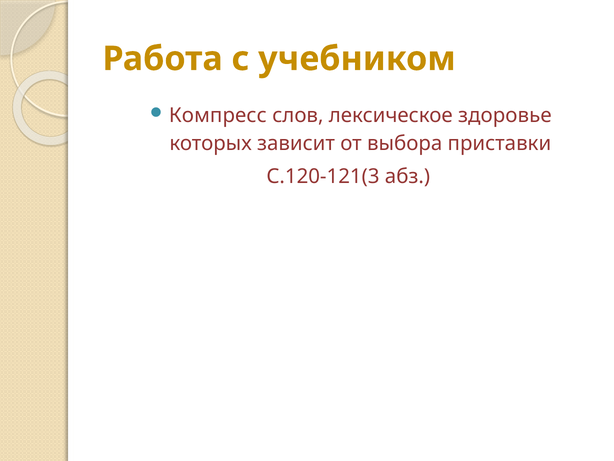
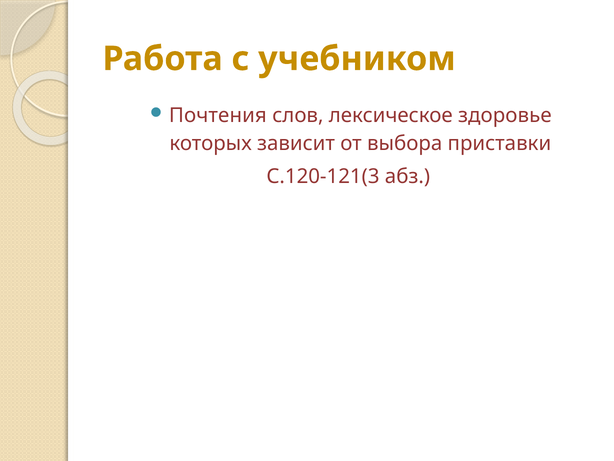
Компресс: Компресс -> Почтения (218, 115)
